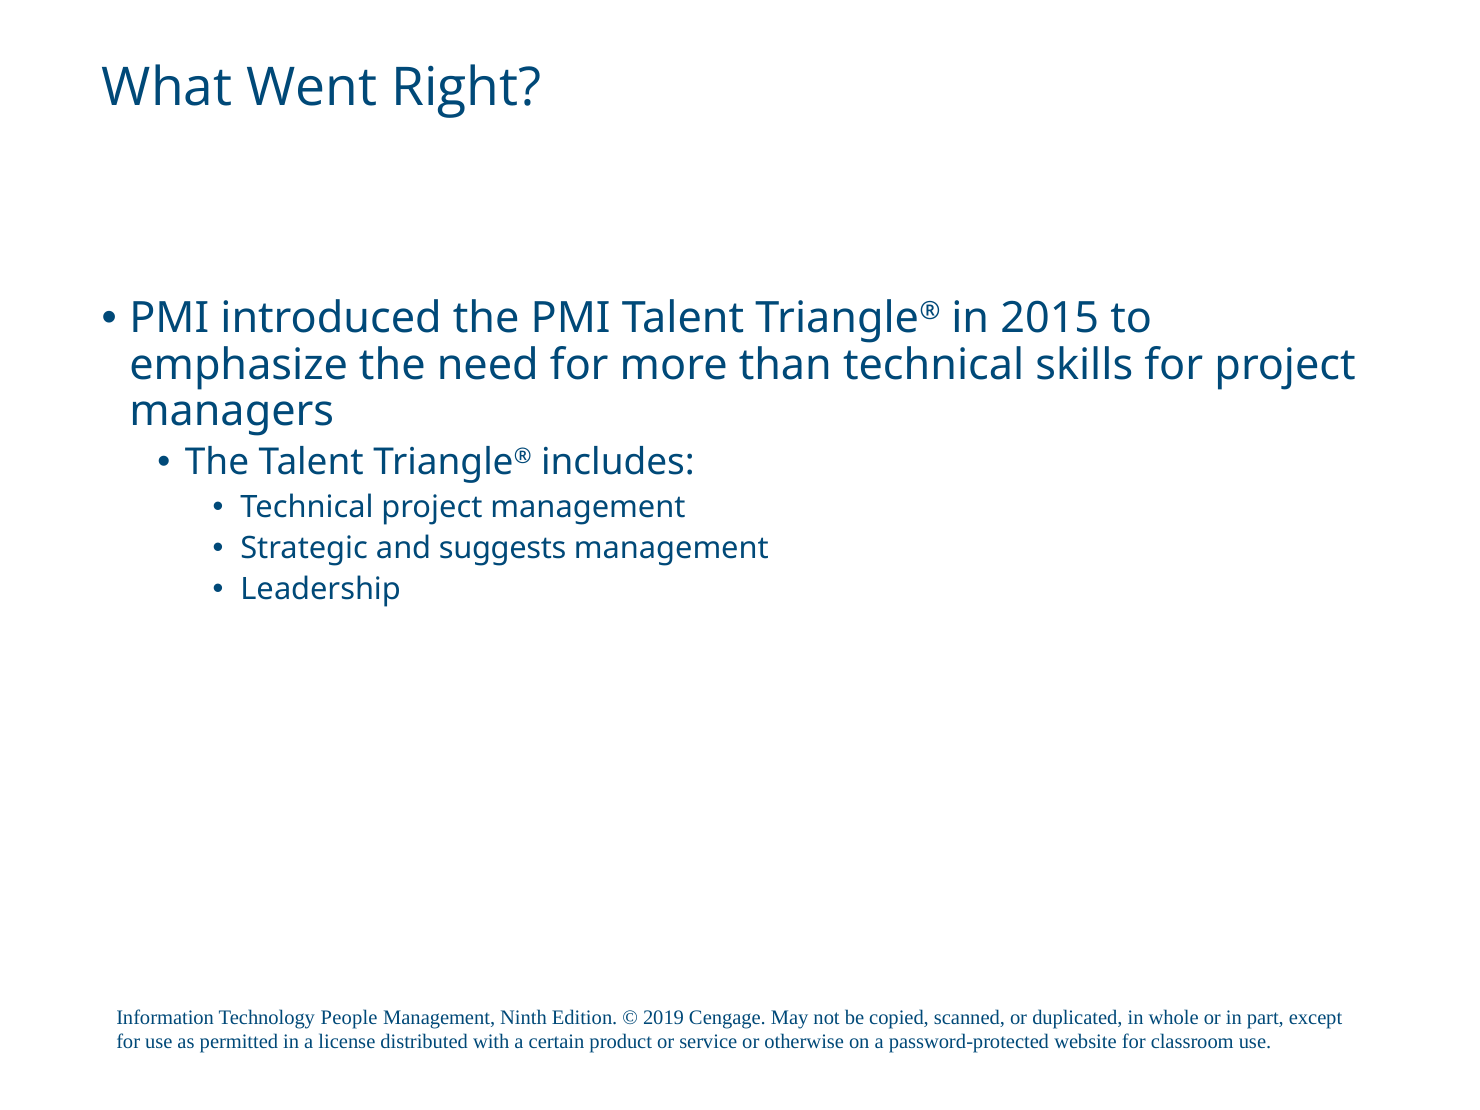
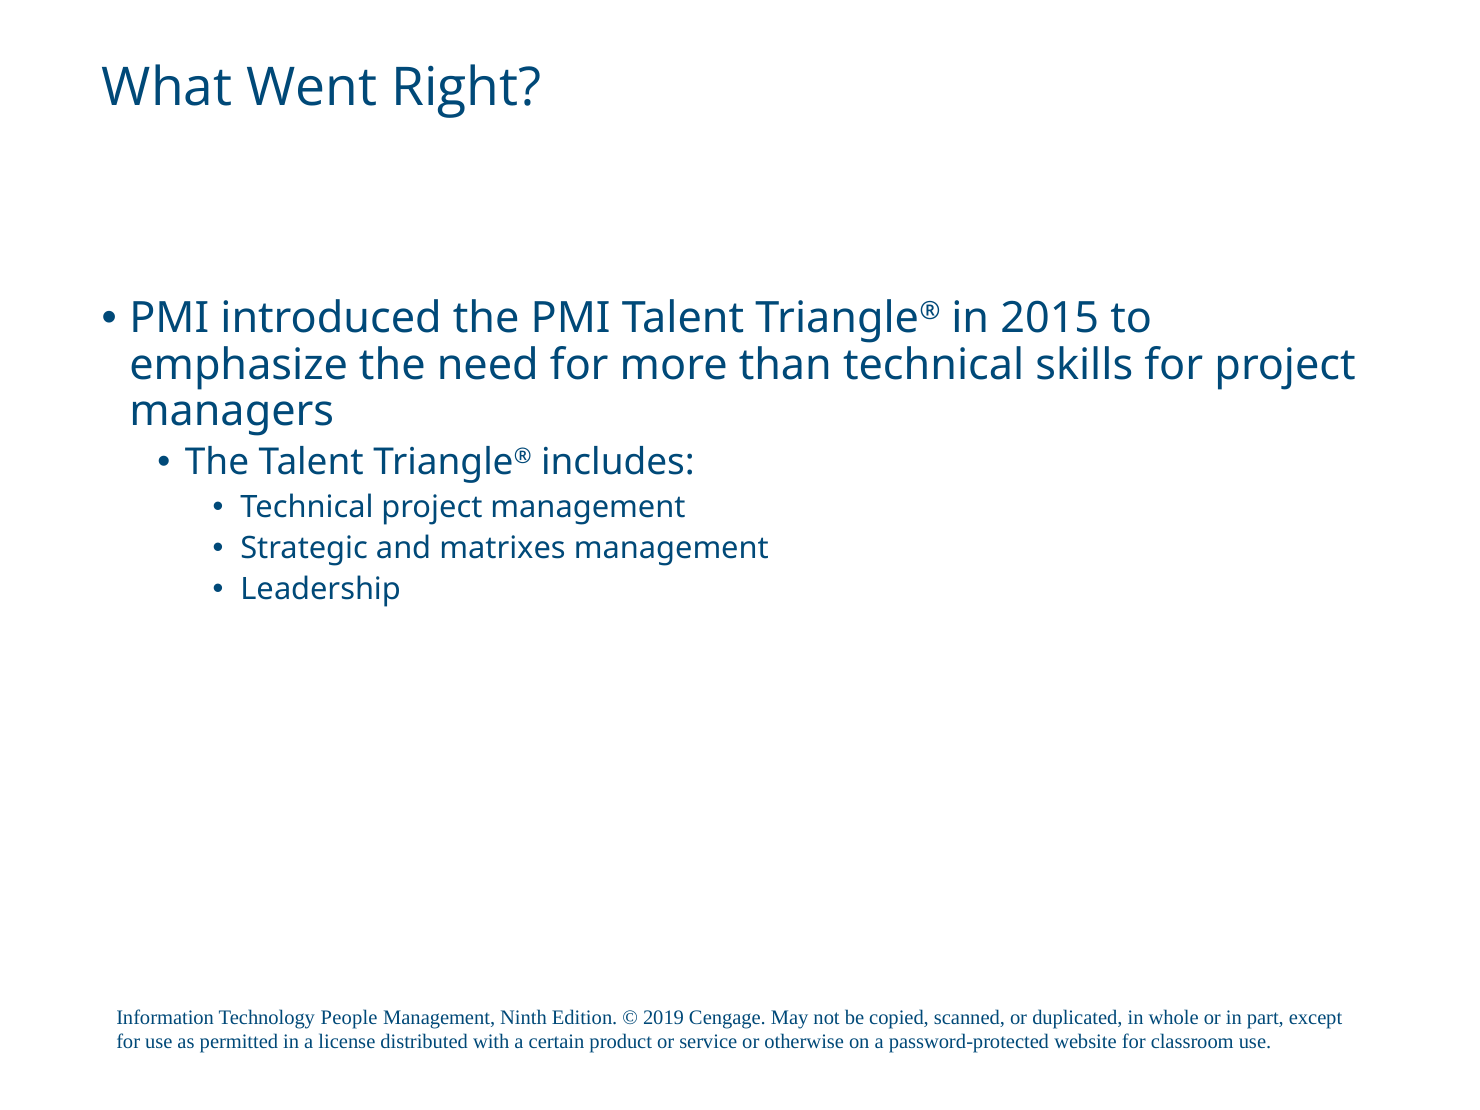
suggests: suggests -> matrixes (502, 548)
